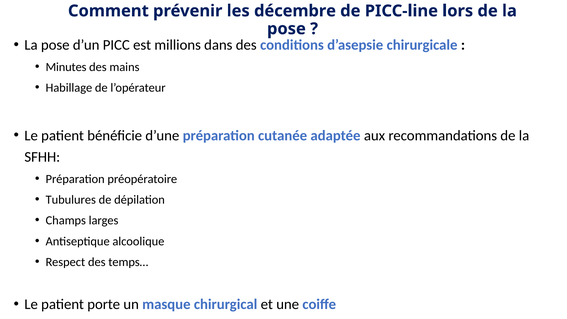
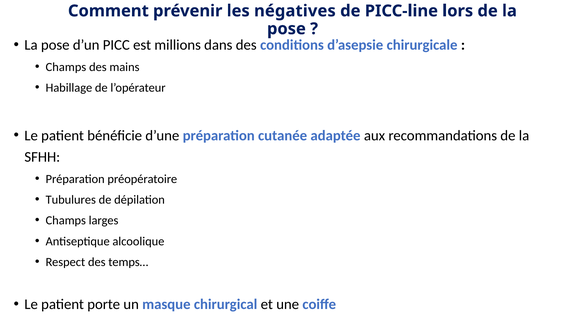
décembre: décembre -> négatives (295, 11)
Minutes: Minutes -> Champs (66, 67)
